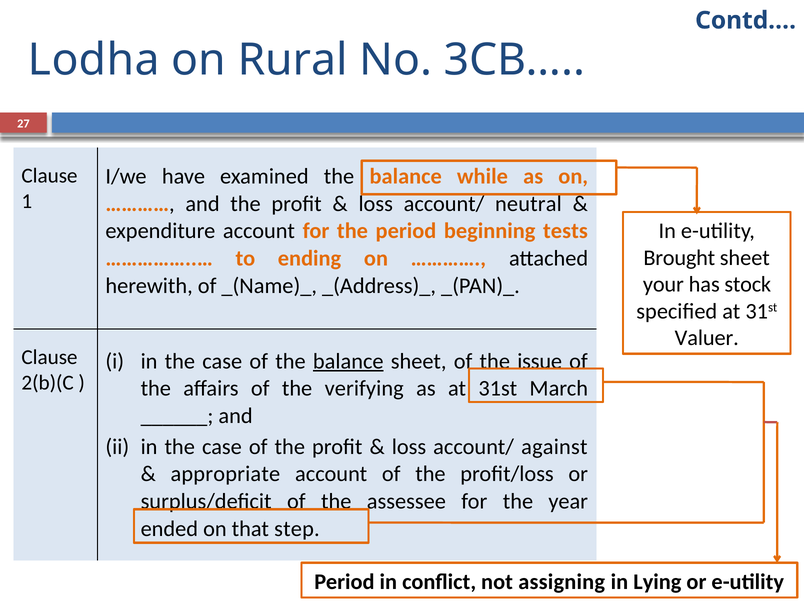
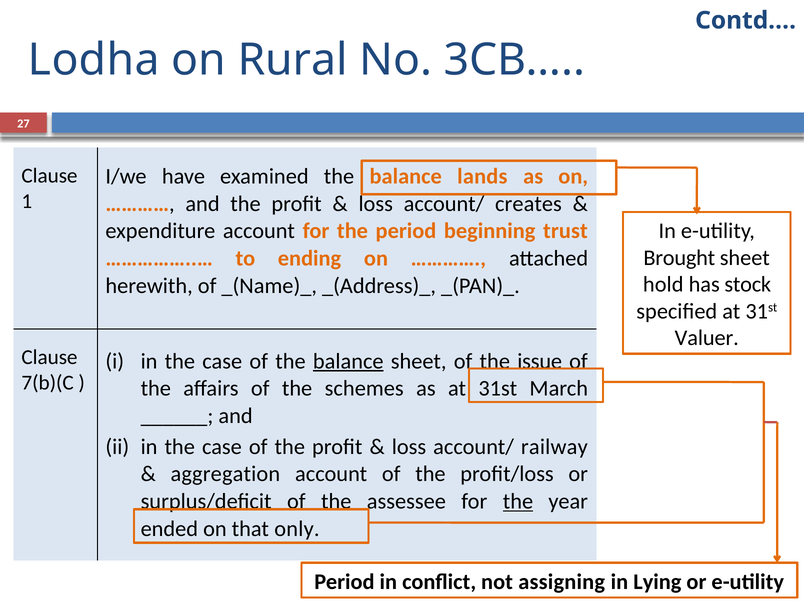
while: while -> lands (482, 176)
neutral: neutral -> creates (528, 204)
tests: tests -> trust (565, 231)
your: your -> hold (663, 284)
2(b)(C: 2(b)(C -> 7(b)(C (48, 383)
verifying: verifying -> schemes (364, 389)
against: against -> railway (554, 447)
appropriate: appropriate -> aggregation (225, 474)
the underline: none -> present (518, 501)
step: step -> only (297, 529)
